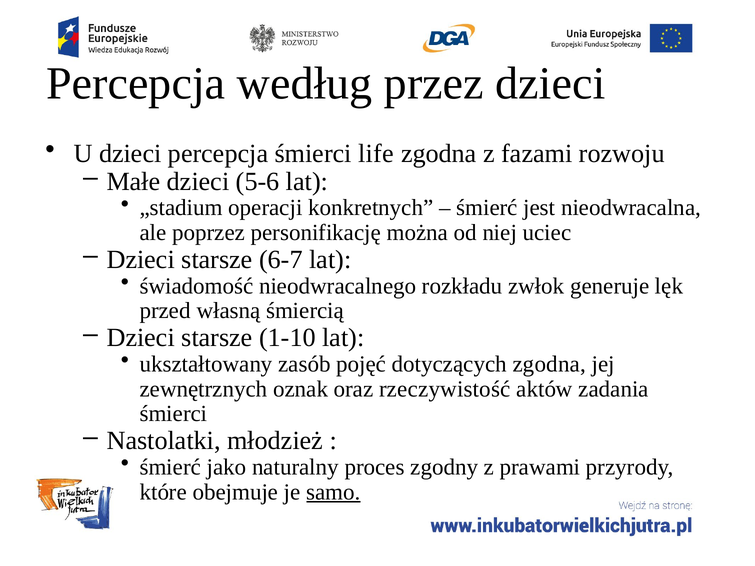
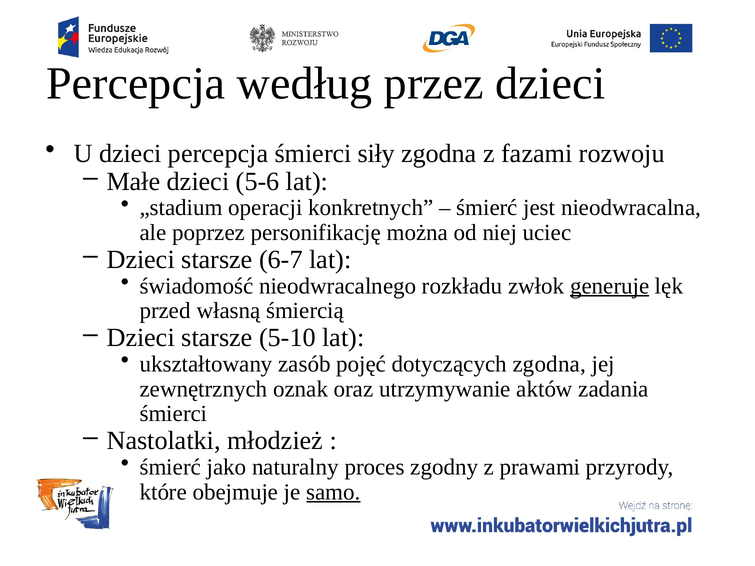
life: life -> siły (376, 153)
generuje underline: none -> present (610, 286)
1-10: 1-10 -> 5-10 (287, 338)
rzeczywistość: rzeczywistość -> utrzymywanie (445, 389)
